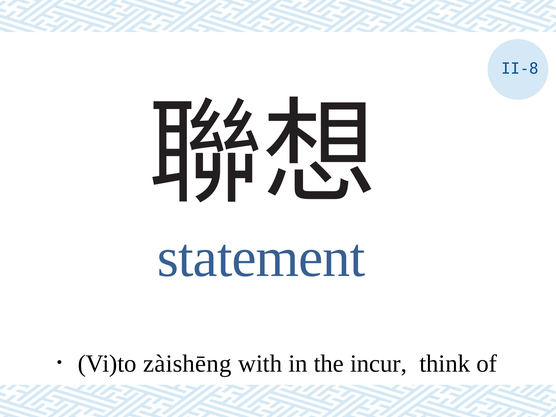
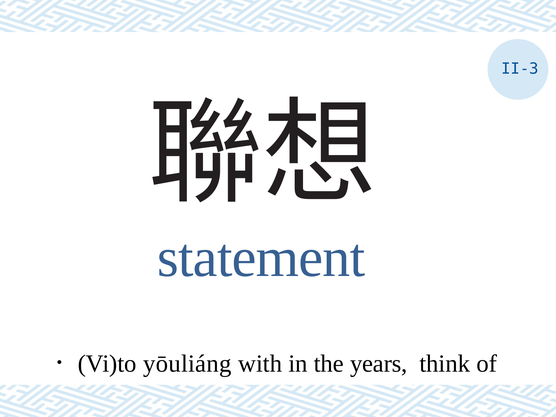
II-8: II-8 -> II-3 (520, 69)
zàishēng: zàishēng -> yōuliáng (187, 364)
incur: incur -> years (379, 364)
